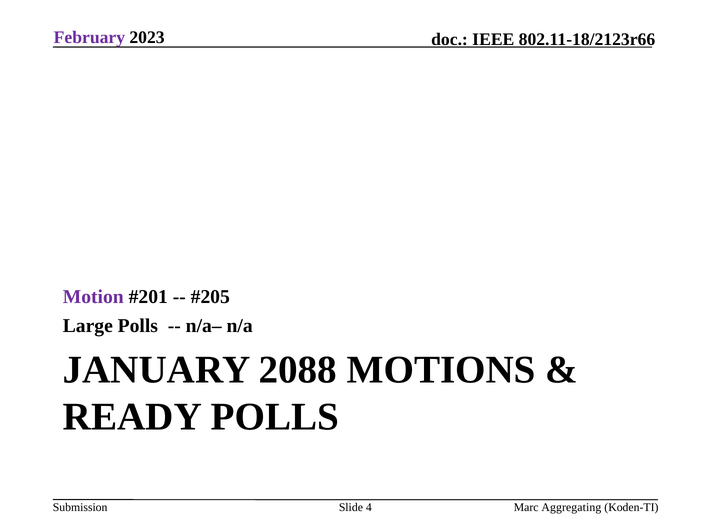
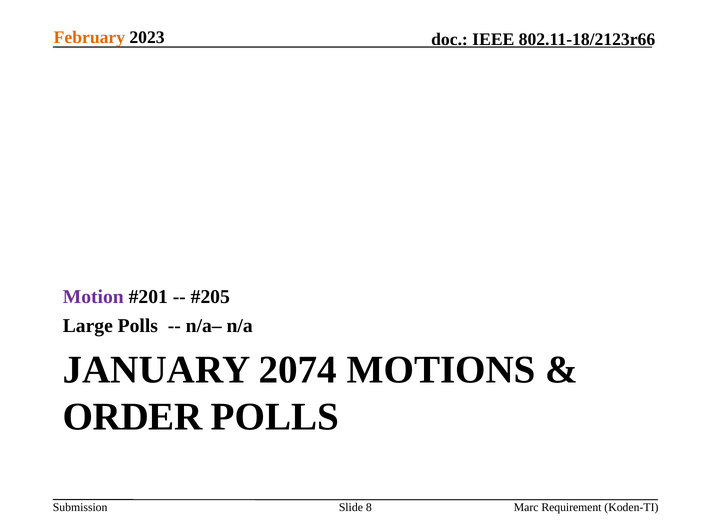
February colour: purple -> orange (89, 37)
2088: 2088 -> 2074 (298, 370)
READY: READY -> ORDER (133, 417)
4: 4 -> 8 (369, 507)
Aggregating: Aggregating -> Requirement (571, 507)
